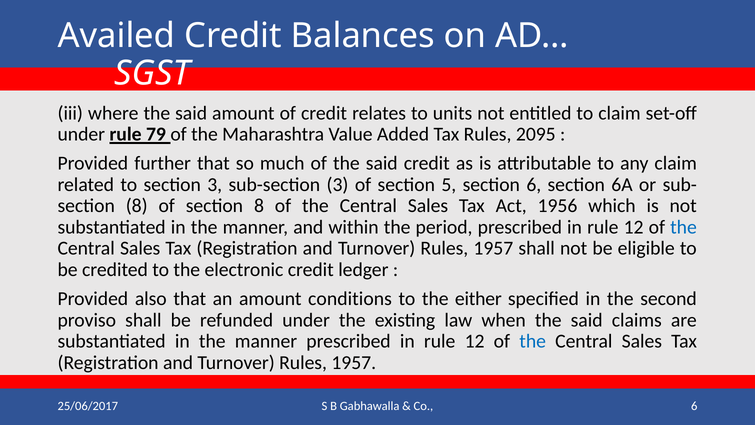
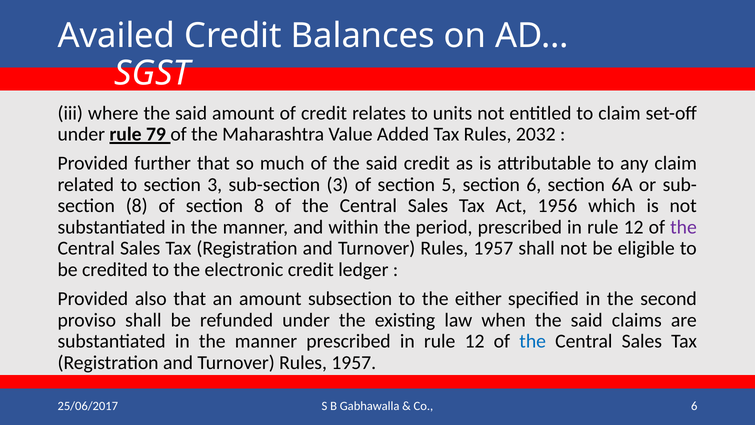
2095: 2095 -> 2032 (536, 134)
the colour: blue -> purple (684, 227)
conditions: conditions -> subsection (350, 299)
